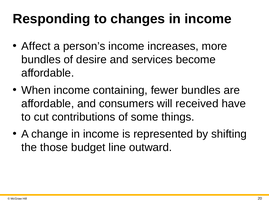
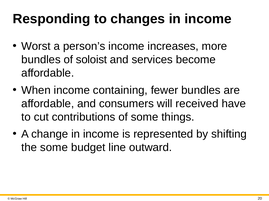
Affect: Affect -> Worst (36, 46)
desire: desire -> soloist (92, 60)
the those: those -> some (54, 148)
